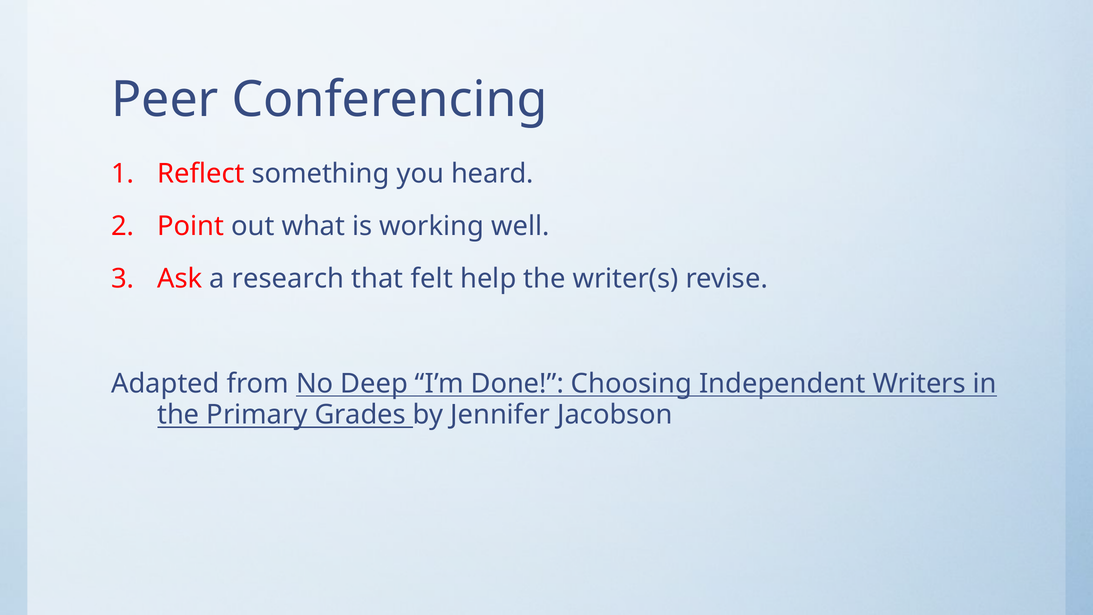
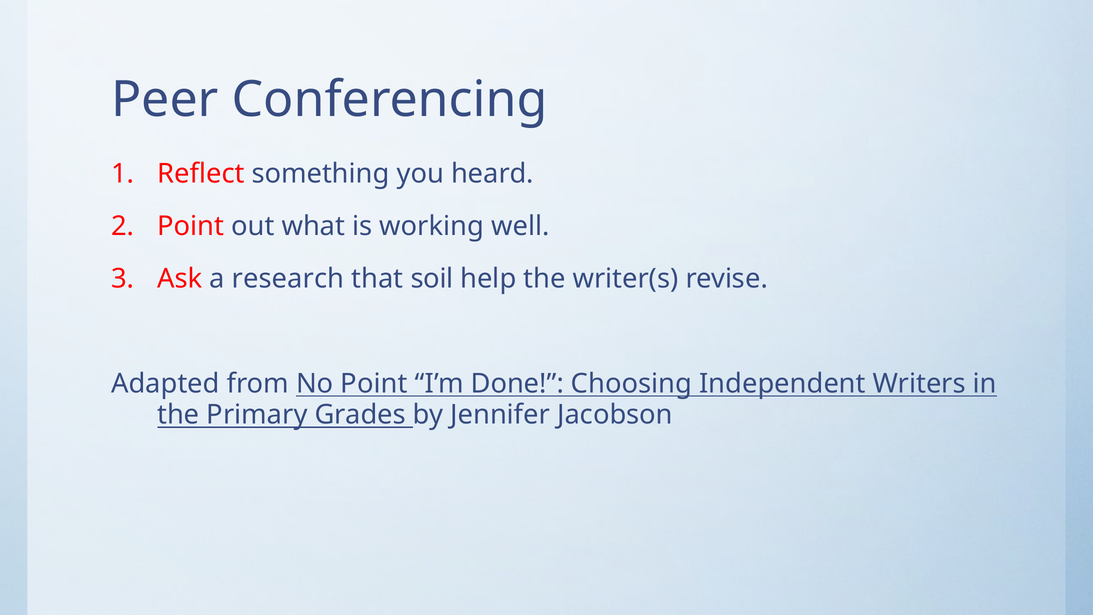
felt: felt -> soil (432, 279)
No Deep: Deep -> Point (374, 384)
